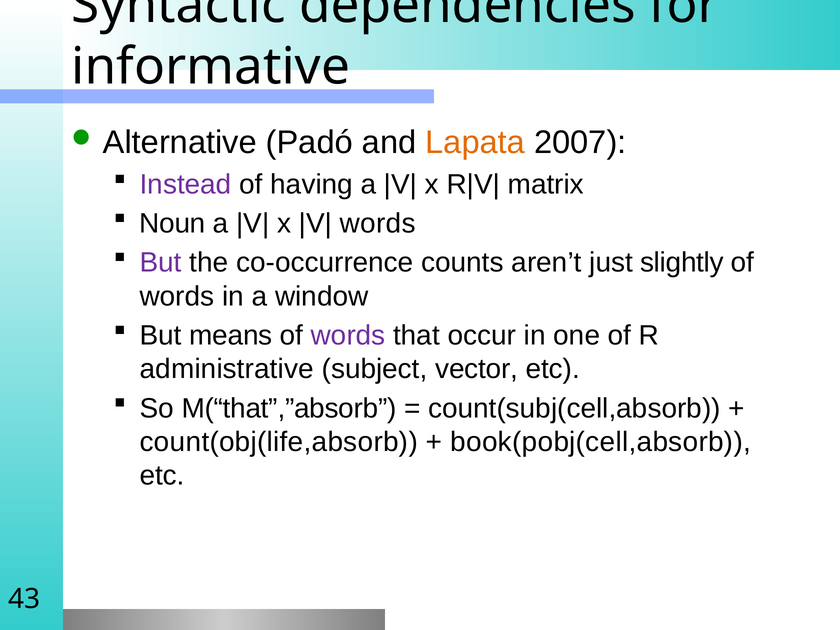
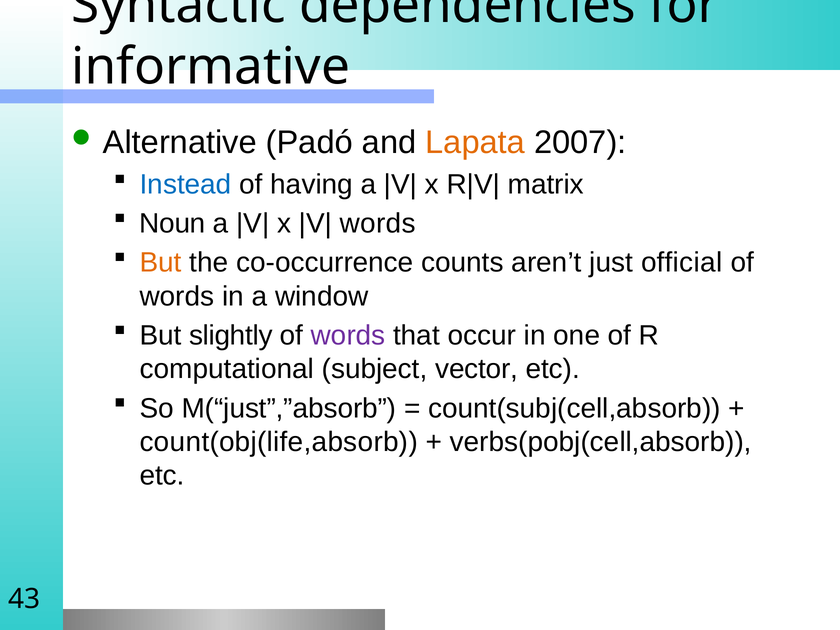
Instead colour: purple -> blue (186, 184)
But colour: purple -> orange (161, 263)
slightly: slightly -> official (682, 263)
means: means -> slightly (231, 336)
administrative: administrative -> computational (227, 369)
M(“that”,”absorb: M(“that”,”absorb -> M(“just”,”absorb (289, 408)
book(pobj(cell,absorb: book(pobj(cell,absorb -> verbs(pobj(cell,absorb (601, 442)
